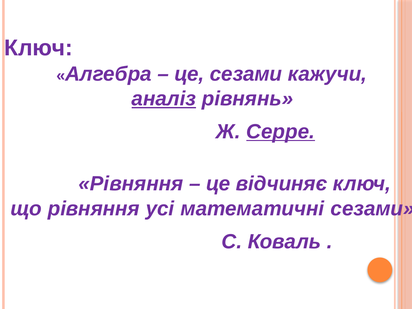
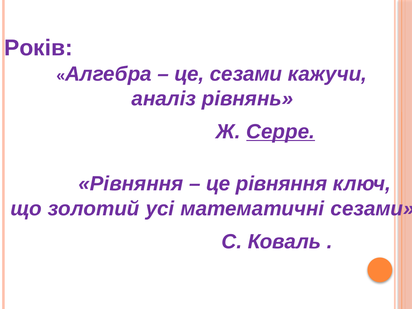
Ключ: Ключ -> Років (38, 48)
аналіз underline: present -> none (164, 99)
це відчиняє: відчиняє -> рівняння (282, 184)
що рівняння: рівняння -> золотий (94, 209)
